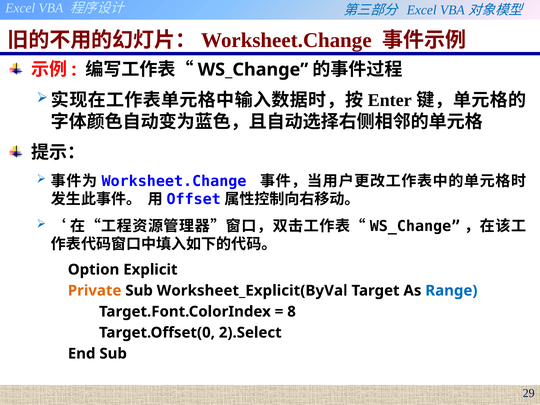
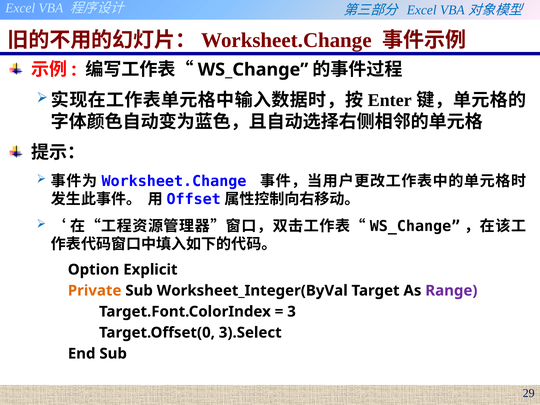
Worksheet_Explicit(ByVal: Worksheet_Explicit(ByVal -> Worksheet_Integer(ByVal (252, 291)
Range colour: blue -> purple (451, 291)
8: 8 -> 3 (292, 312)
2).Select: 2).Select -> 3).Select (250, 333)
